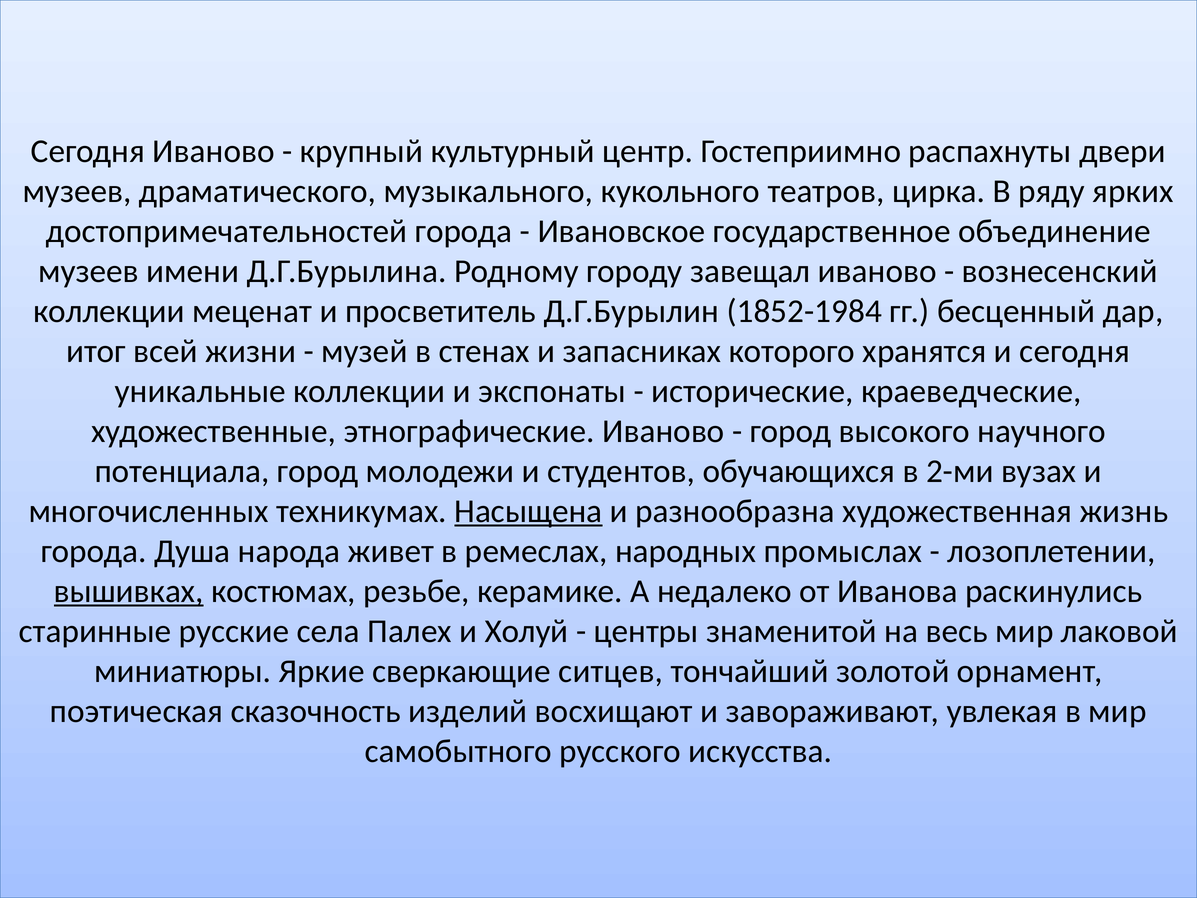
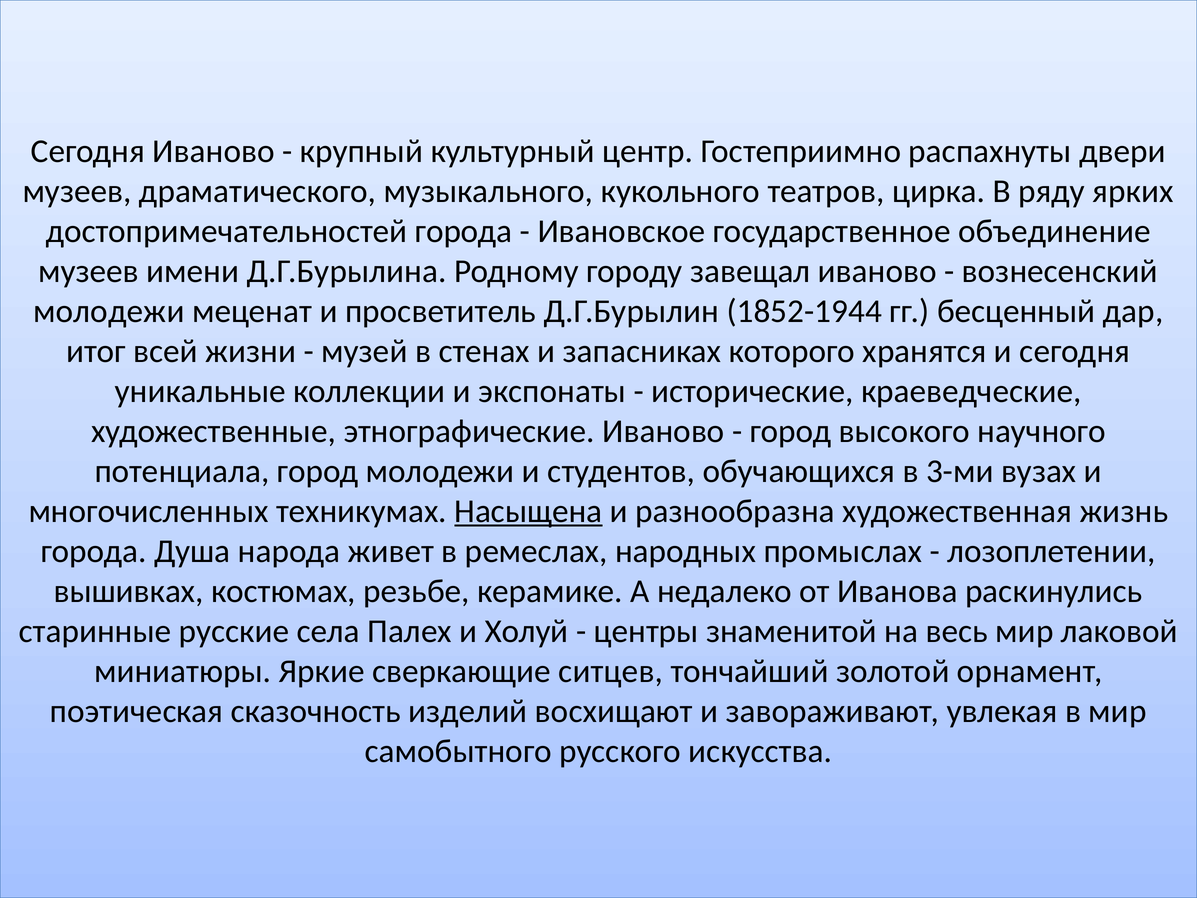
коллекции: коллекции -> молодежи (109, 311)
1852-1984: 1852-1984 -> 1852-1944 (804, 311)
2-ми: 2-ми -> 3-ми (960, 471)
вышивках underline: present -> none (129, 591)
